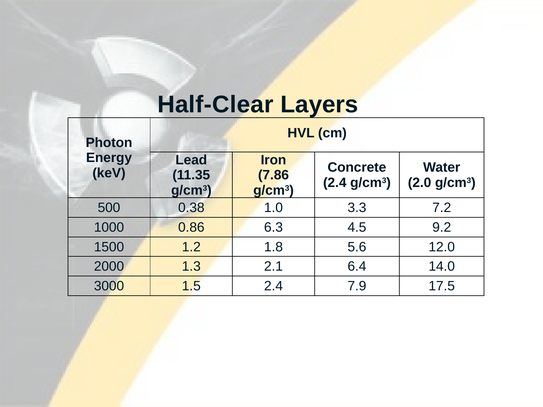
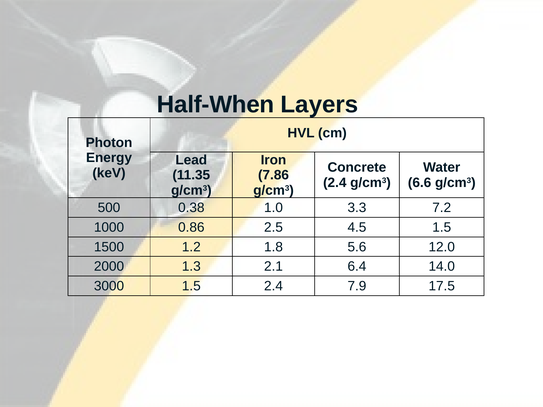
Half-Clear: Half-Clear -> Half-When (216, 105)
2.0: 2.0 -> 6.6 (420, 183)
6.3: 6.3 -> 2.5 (274, 227)
4.5 9.2: 9.2 -> 1.5 (442, 227)
